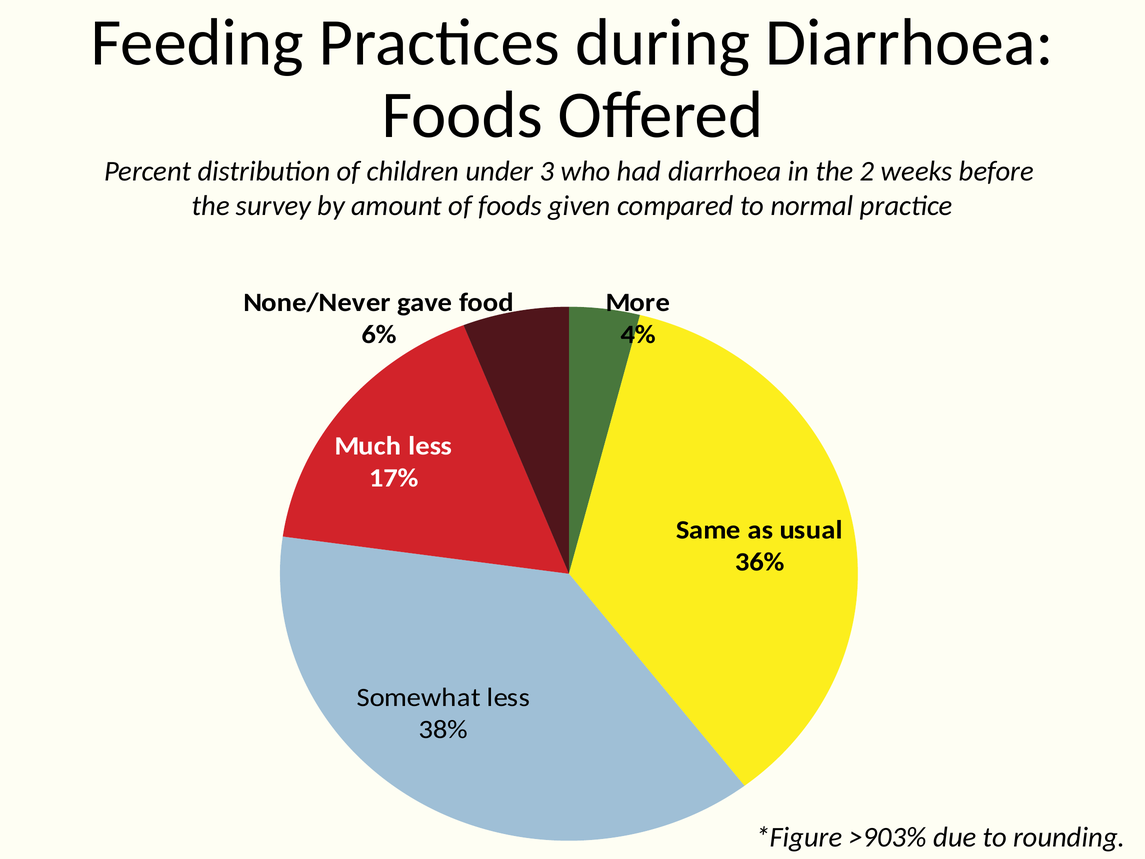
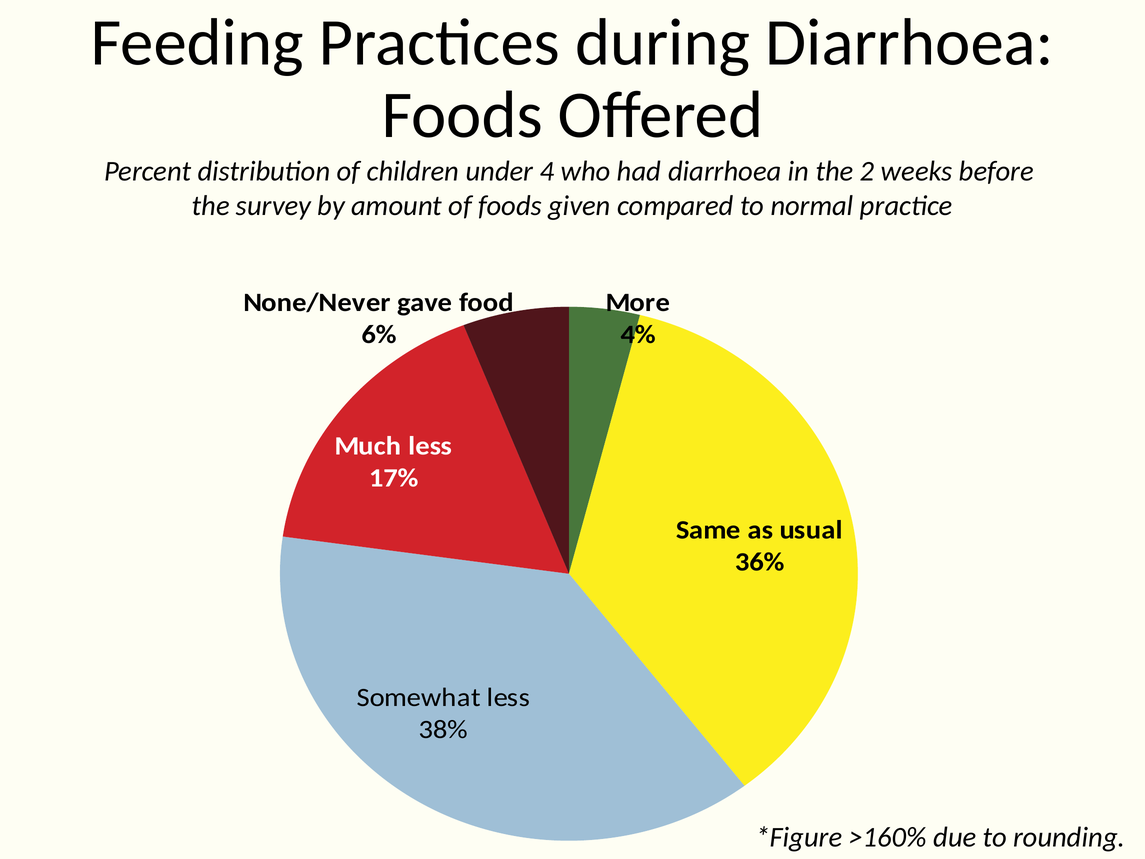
3: 3 -> 4 (547, 171)
>903%: >903% -> >160% (888, 837)
